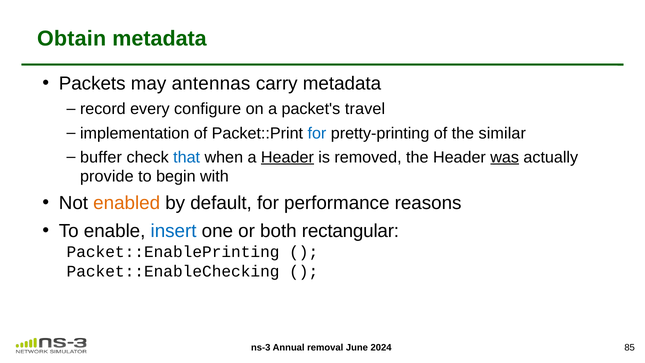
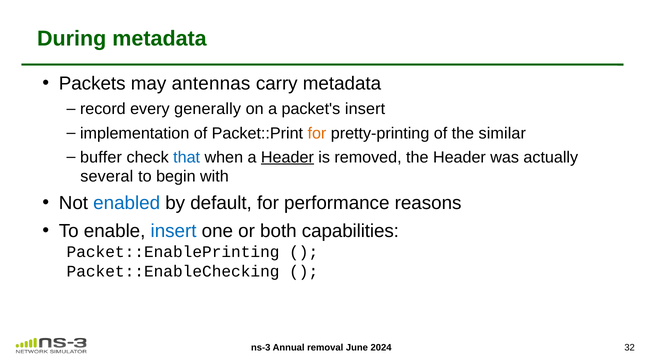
Obtain: Obtain -> During (72, 39)
configure: configure -> generally (208, 109)
packet's travel: travel -> insert (365, 109)
for colour: blue -> orange (317, 133)
was underline: present -> none (505, 157)
provide: provide -> several (107, 177)
enabled colour: orange -> blue (127, 203)
rectangular: rectangular -> capabilities (350, 231)
85: 85 -> 32 (630, 347)
